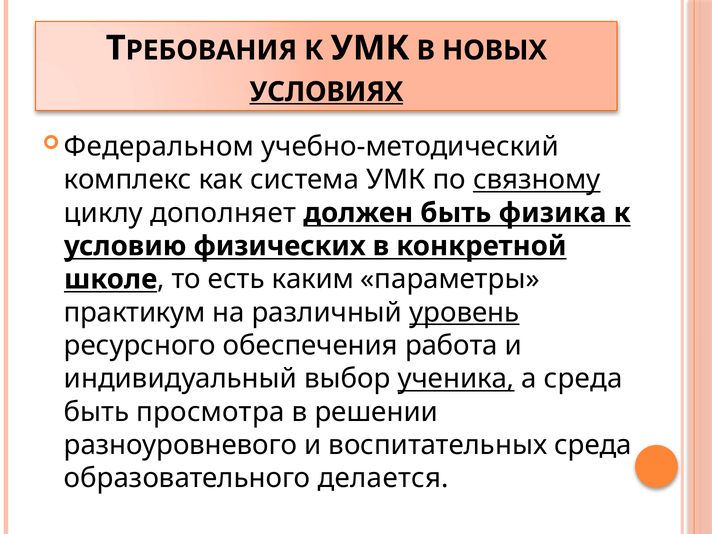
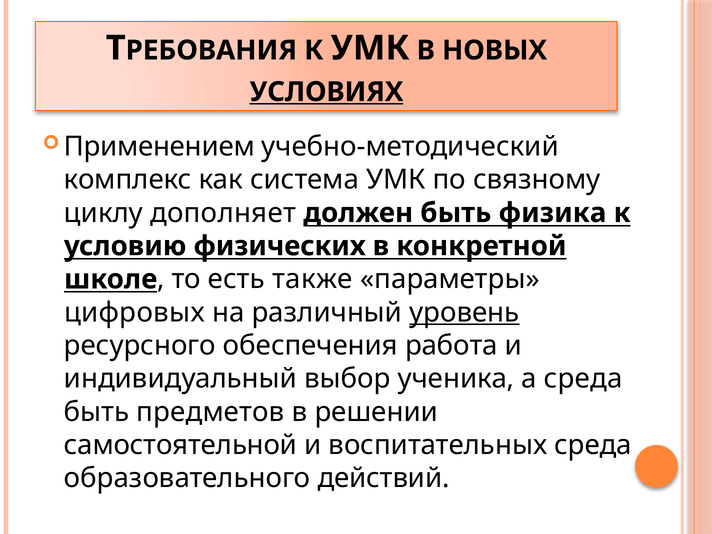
Федеральном: Федеральном -> Применением (159, 147)
связному underline: present -> none (537, 180)
каким: каким -> также (312, 279)
практикум: практикум -> цифровых (134, 312)
ученика underline: present -> none (456, 379)
просмотра: просмотра -> предметов (211, 412)
разноуровневого: разноуровневого -> самостоятельной (181, 445)
делается: делается -> действий (384, 478)
